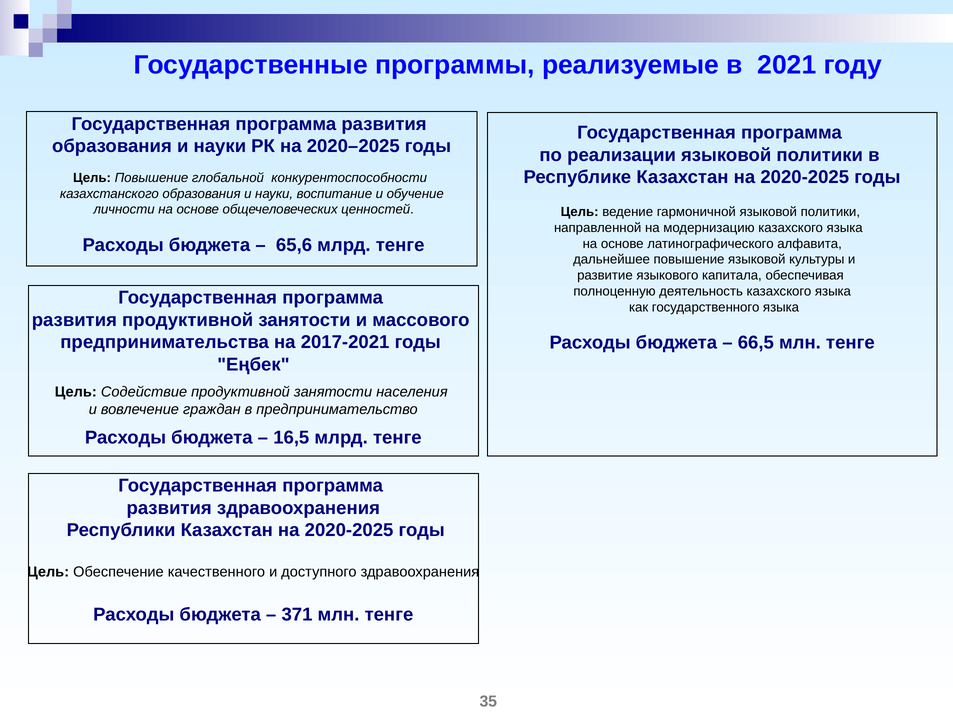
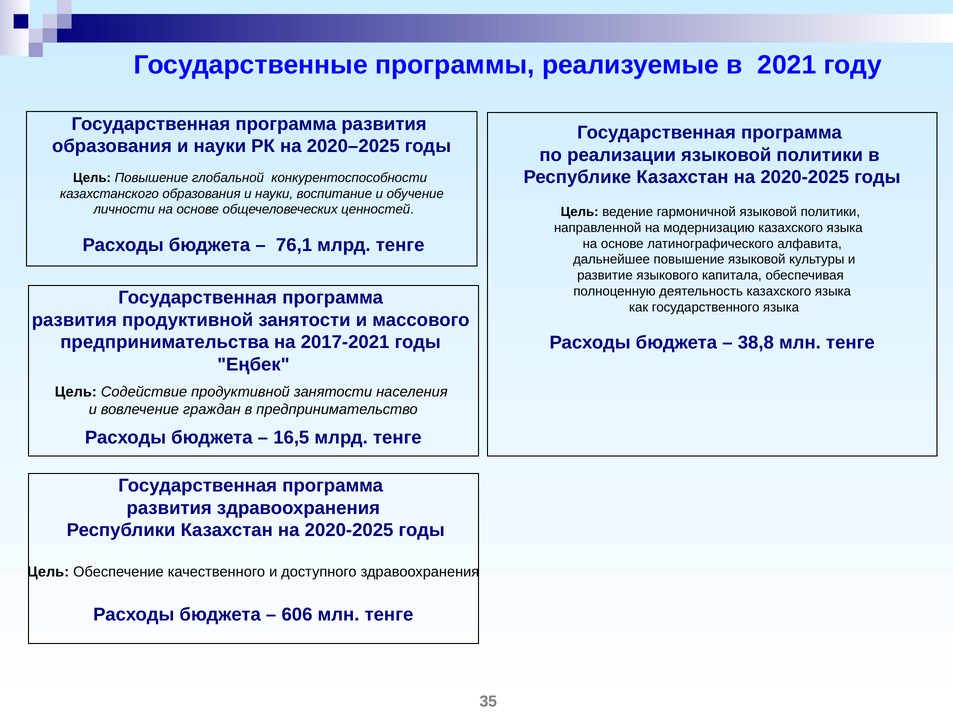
65,6: 65,6 -> 76,1 (294, 245)
66,5: 66,5 -> 38,8 (756, 343)
371: 371 -> 606 (297, 614)
